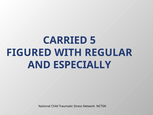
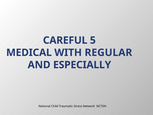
CARRIED: CARRIED -> CAREFUL (65, 40)
FIGURED: FIGURED -> MEDICAL (29, 52)
